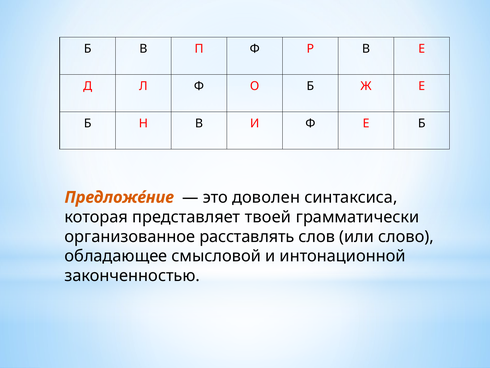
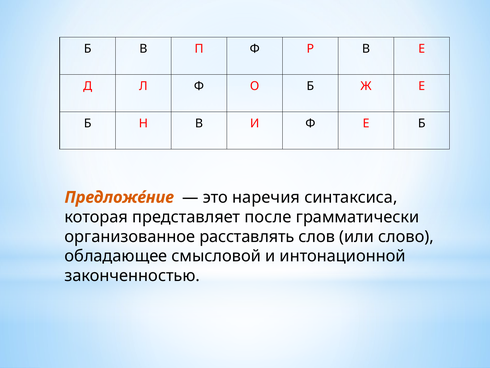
доволен: доволен -> наречия (266, 197)
твоей: твоей -> после (268, 217)
